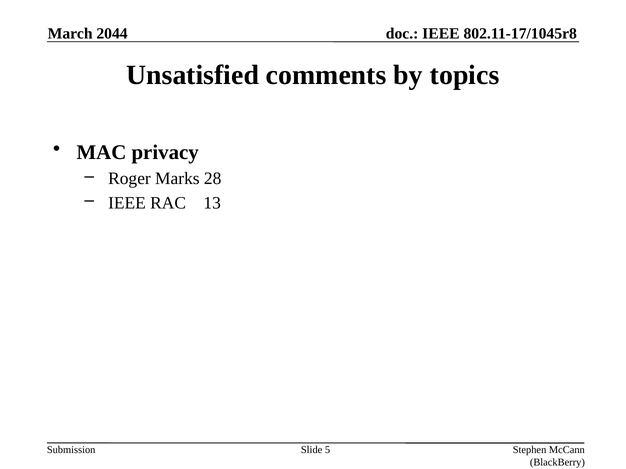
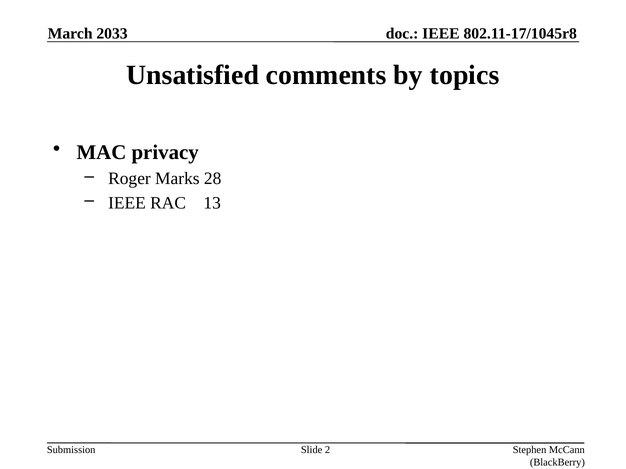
2044: 2044 -> 2033 (112, 33)
5: 5 -> 2 (328, 450)
